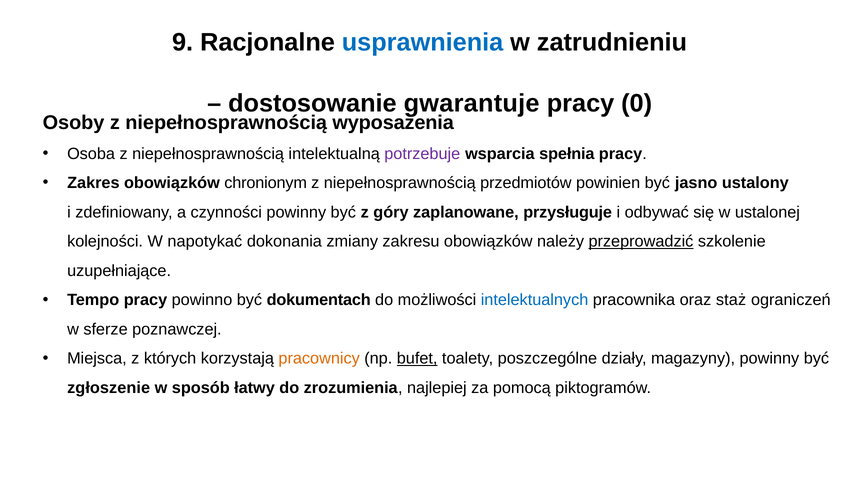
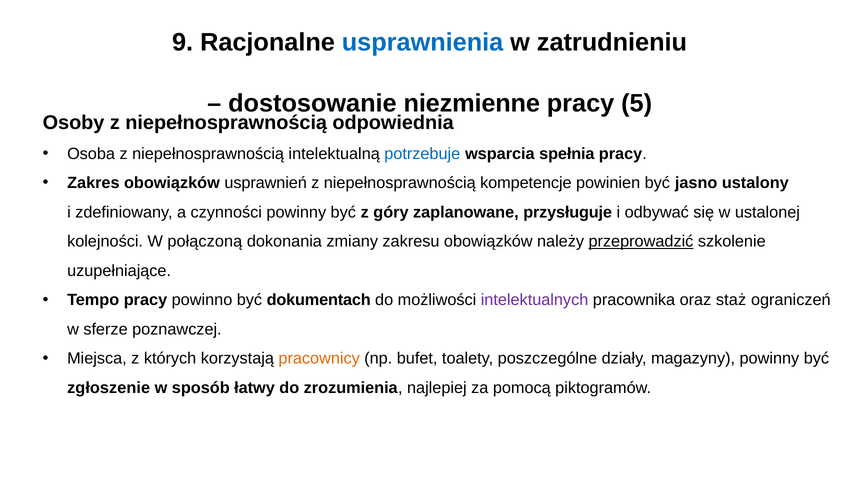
gwarantuje: gwarantuje -> niezmienne (472, 103)
0: 0 -> 5 (637, 103)
wyposażenia: wyposażenia -> odpowiednia (393, 123)
potrzebuje colour: purple -> blue (422, 154)
chronionym: chronionym -> usprawnień (266, 183)
przedmiotów: przedmiotów -> kompetencje (526, 183)
napotykać: napotykać -> połączoną (205, 242)
intelektualnych colour: blue -> purple (535, 300)
bufet underline: present -> none (417, 359)
